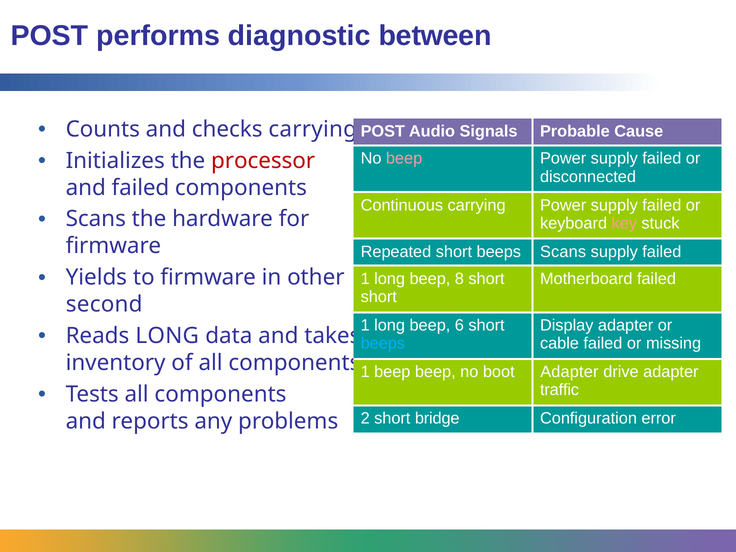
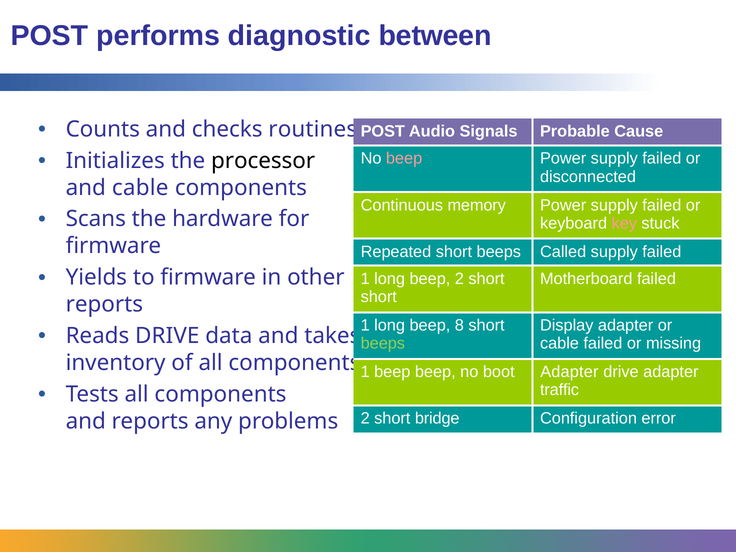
checks carrying: carrying -> routines (313, 129)
processor colour: red -> black (263, 161)
and failed: failed -> cable (140, 188)
Continuous carrying: carrying -> memory (477, 205)
beeps Scans: Scans -> Called (563, 252)
beep 8: 8 -> 2 (459, 279)
second: second -> reports (104, 304)
6: 6 -> 8 (459, 325)
Reads LONG: LONG -> DRIVE (167, 336)
beeps colour: light blue -> light green (383, 343)
